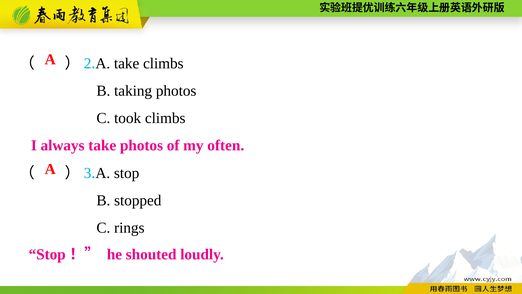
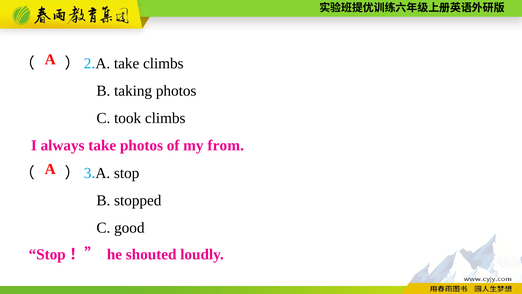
often: often -> from (226, 145)
rings: rings -> good (129, 228)
